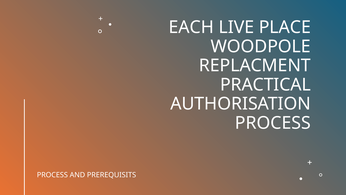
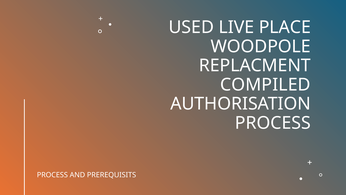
EACH: EACH -> USED (191, 27)
PRACTICAL: PRACTICAL -> COMPILED (265, 85)
